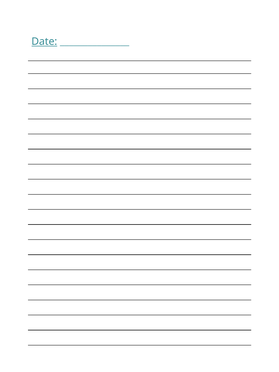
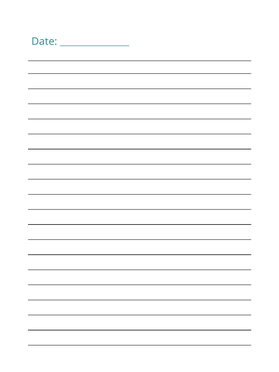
Date underline: present -> none (44, 42)
